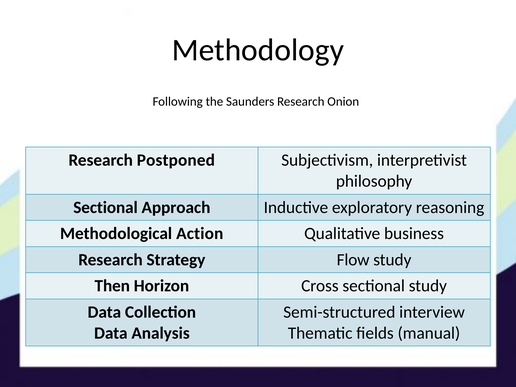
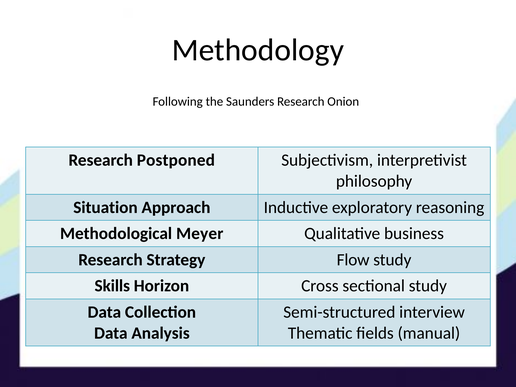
Sectional: Sectional -> Situation (105, 207)
Action: Action -> Meyer (200, 234)
Then: Then -> Skills (112, 286)
